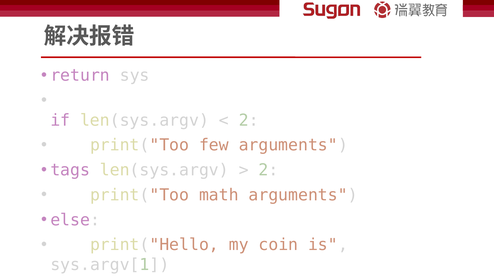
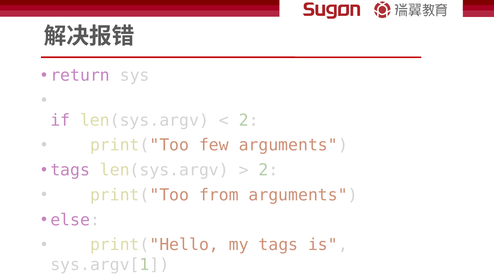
math: math -> from (219, 195)
my coin: coin -> tags (278, 245)
